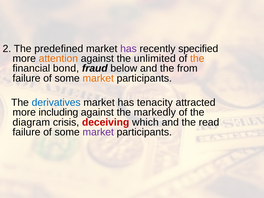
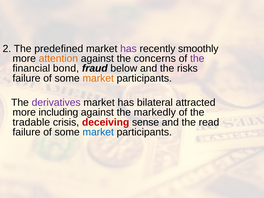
specified: specified -> smoothly (198, 49)
unlimited: unlimited -> concerns (155, 59)
the colour: orange -> purple (197, 59)
from: from -> risks (187, 68)
derivatives colour: blue -> purple (56, 103)
tenacity: tenacity -> bilateral (155, 103)
diagram: diagram -> tradable (31, 122)
which: which -> sense (146, 122)
market colour: purple -> blue (98, 132)
